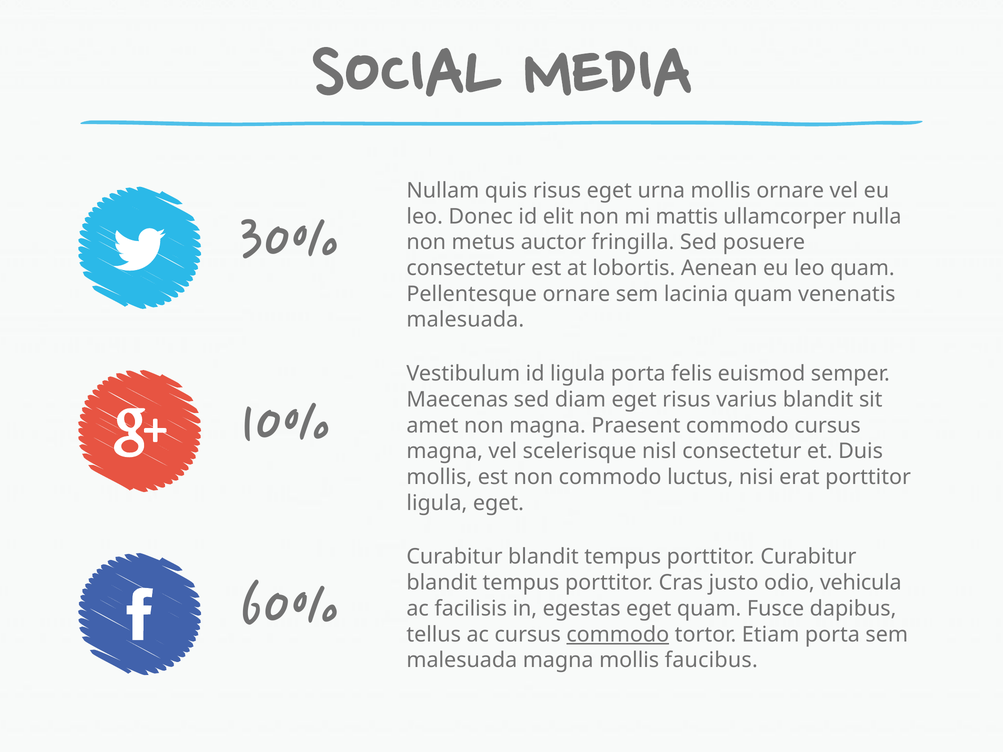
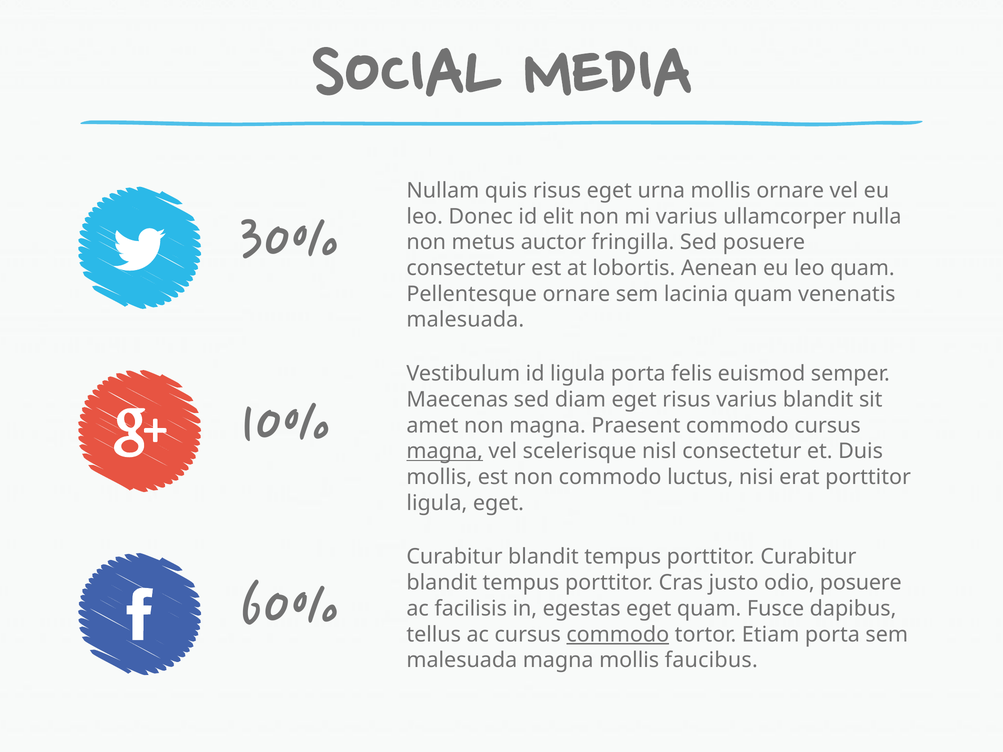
mi mattis: mattis -> varius (687, 217)
magna underline: none -> present (445, 451)
odio vehicula: vehicula -> posuere (861, 583)
